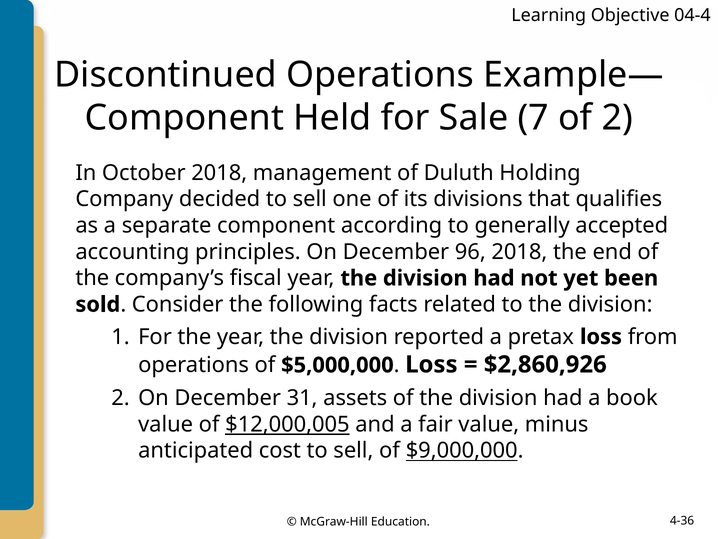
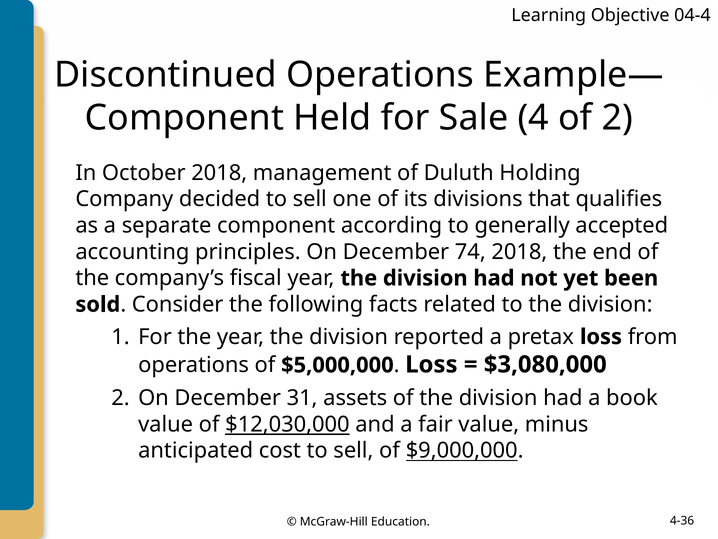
7: 7 -> 4 (533, 118)
96: 96 -> 74 (470, 252)
$2,860,926: $2,860,926 -> $3,080,000 (545, 364)
$12,000,005: $12,000,005 -> $12,030,000 (287, 424)
